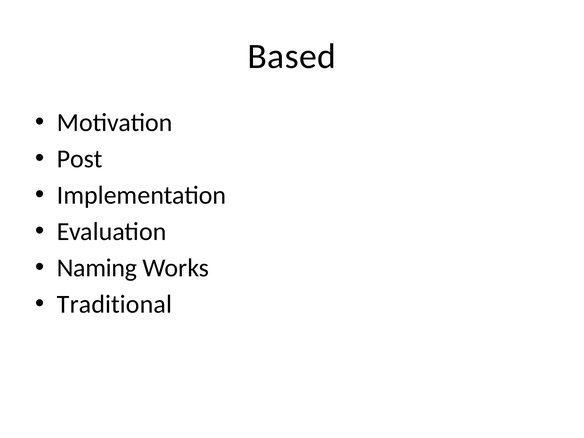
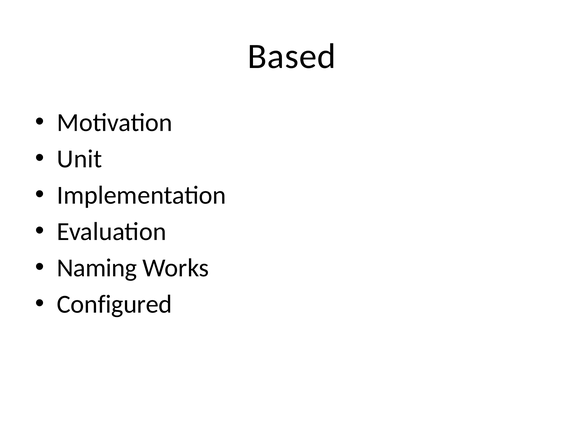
Post: Post -> Unit (80, 159)
Traditional: Traditional -> Configured (115, 304)
